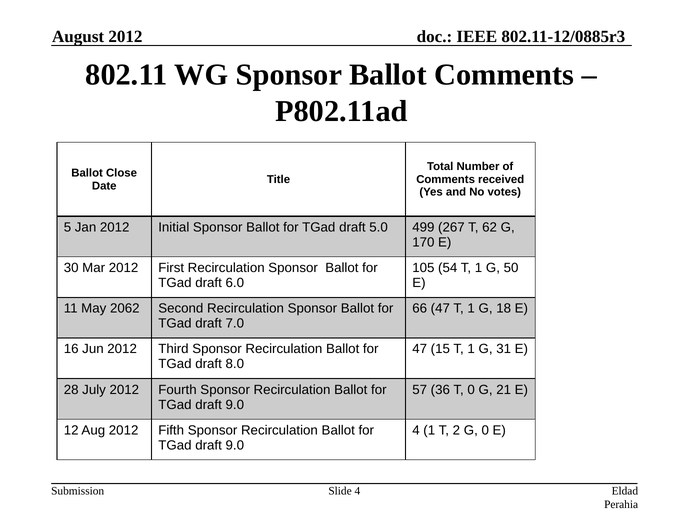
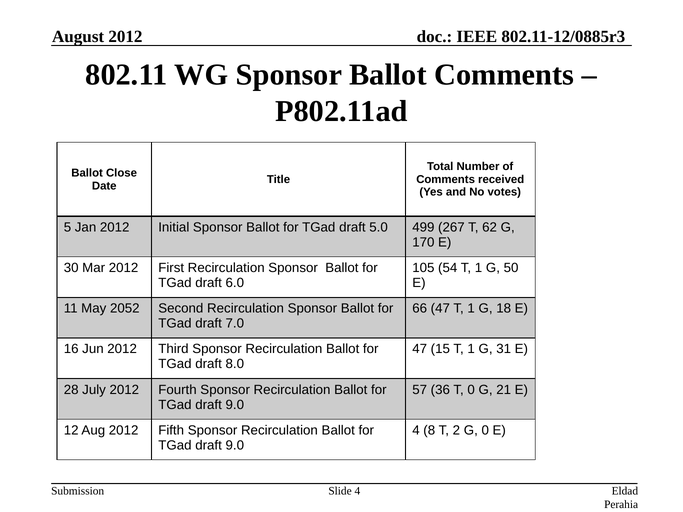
2062: 2062 -> 2052 (125, 309)
4 1: 1 -> 8 (429, 431)
